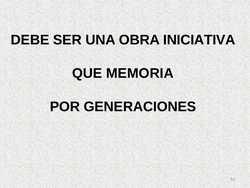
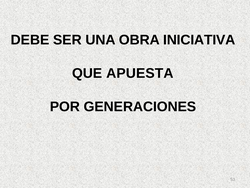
MEMORIA: MEMORIA -> APUESTA (140, 73)
